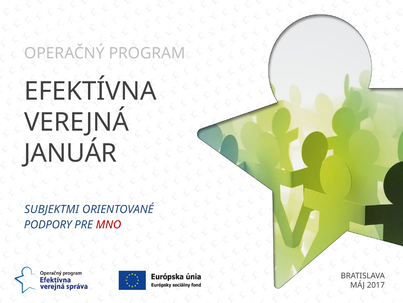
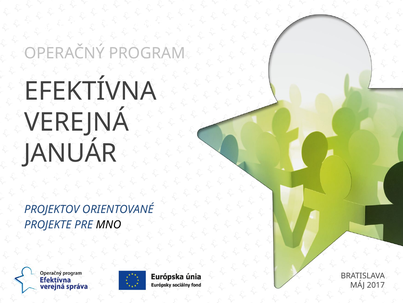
SUBJEKTMI: SUBJEKTMI -> PROJEKTOV (52, 209)
PODPORY: PODPORY -> PROJEKTE (48, 224)
MNO colour: red -> black (109, 224)
